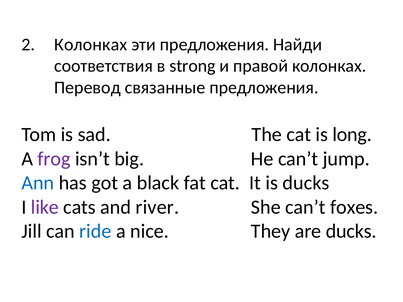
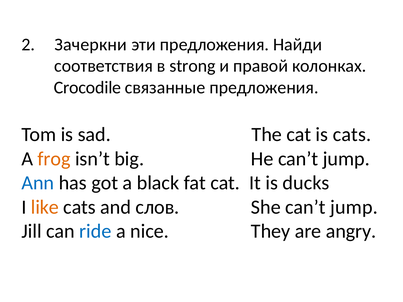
Колонках: Колонках -> Зачеркни (91, 45)
Перевод: Перевод -> Crocodile (88, 88)
is long: long -> cats (352, 135)
frog colour: purple -> orange (54, 159)
like colour: purple -> orange (45, 207)
river: river -> слов (157, 207)
She can’t foxes: foxes -> jump (354, 207)
are ducks: ducks -> angry (351, 231)
